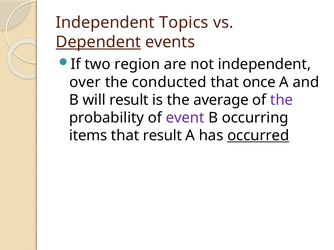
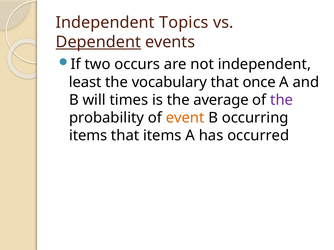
region: region -> occurs (137, 64)
over: over -> least (85, 82)
conducted: conducted -> vocabulary (169, 82)
will result: result -> times (129, 100)
event colour: purple -> orange (185, 118)
that result: result -> items (162, 136)
occurred underline: present -> none (258, 136)
